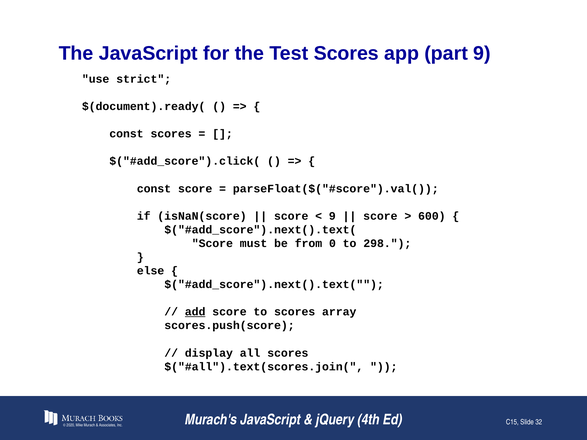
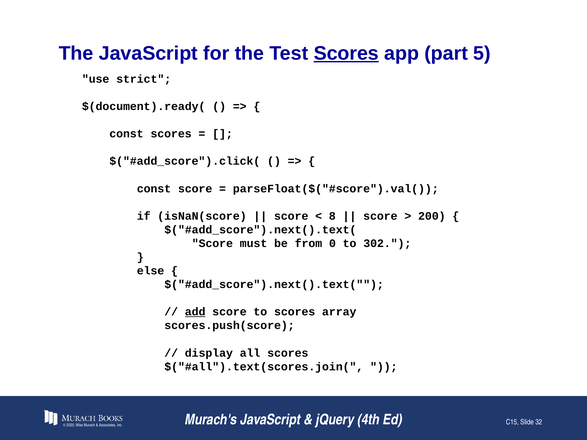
Scores underline: none -> present (346, 53)
part 9: 9 -> 5 (482, 53)
9: 9 -> 8 (332, 216)
600: 600 -> 200 (432, 216)
298: 298 -> 302 (387, 244)
